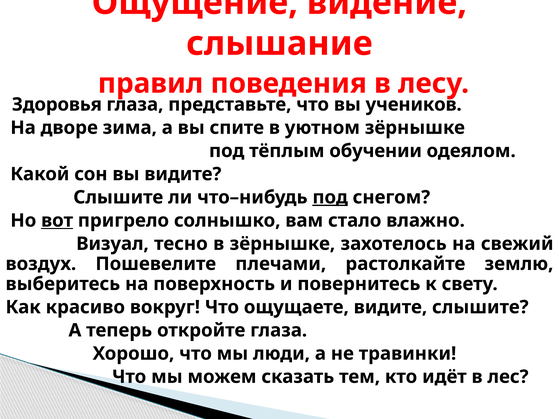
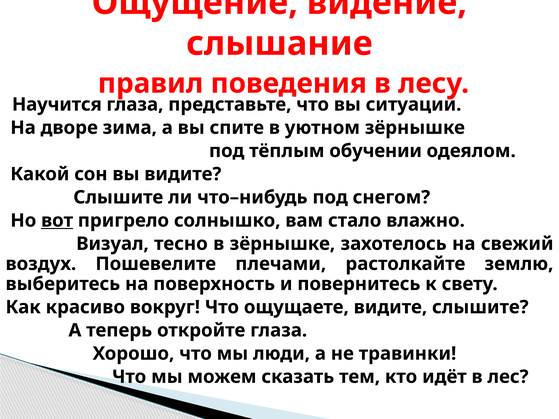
Здоровья: Здоровья -> Научится (57, 105)
учеников: учеников -> ситуации (414, 105)
под underline: present -> none (330, 197)
